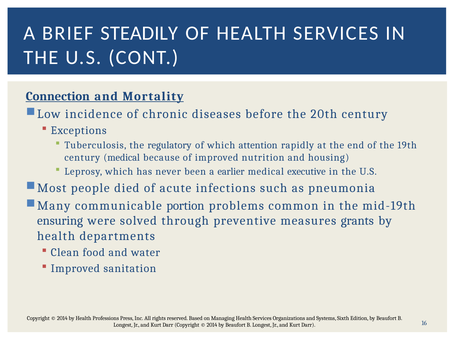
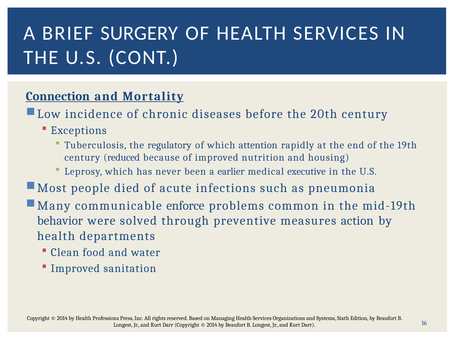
STEADILY: STEADILY -> SURGERY (139, 33)
century medical: medical -> reduced (122, 158)
portion: portion -> enforce (185, 206)
ensuring: ensuring -> behavior (60, 221)
grants: grants -> action (357, 221)
